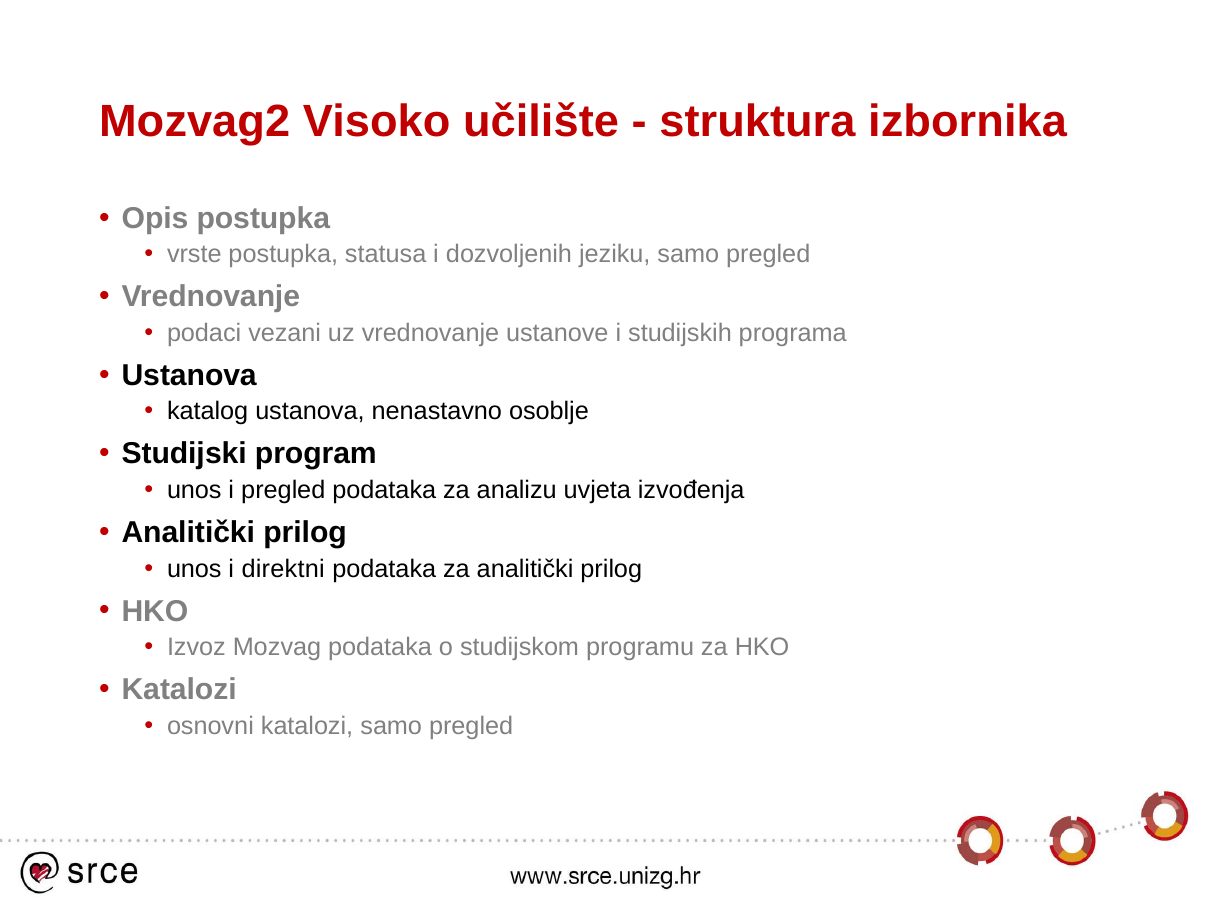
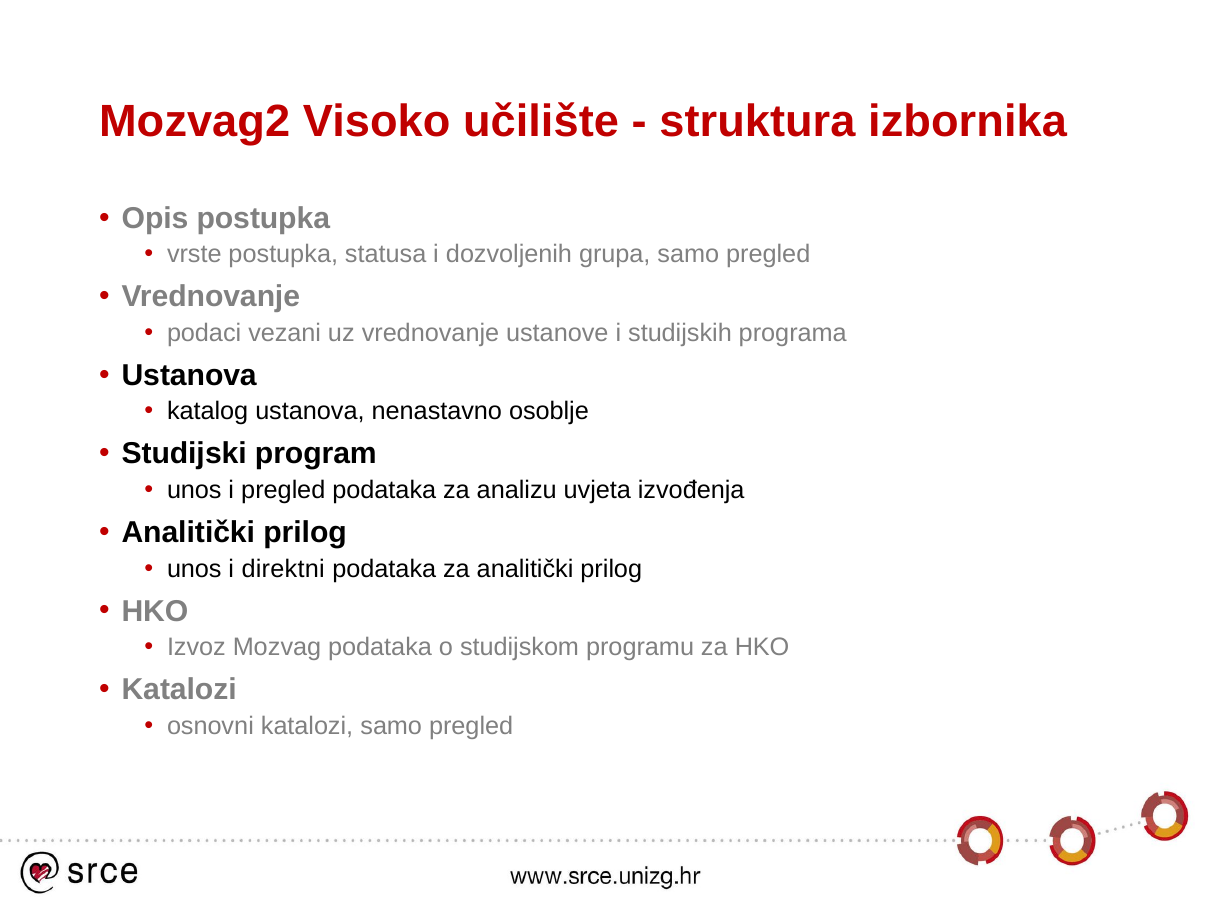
jeziku: jeziku -> grupa (615, 255)
